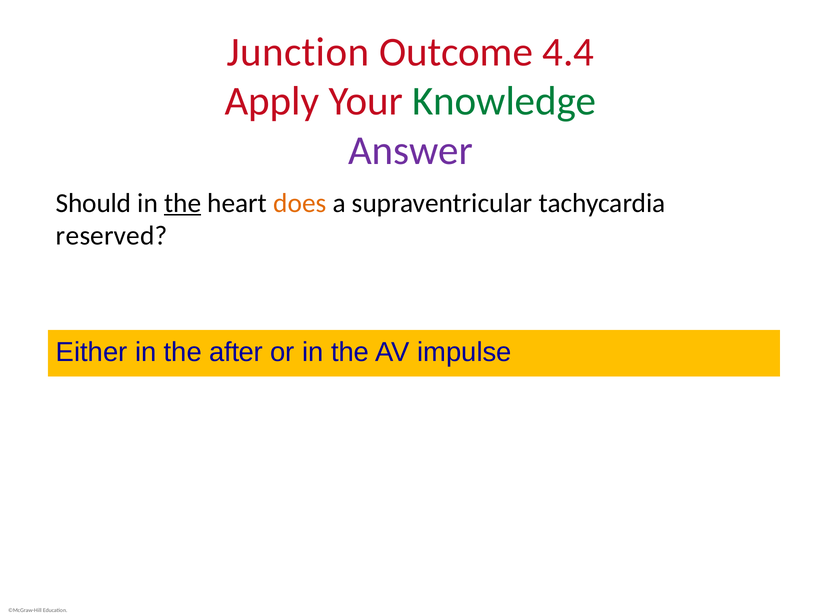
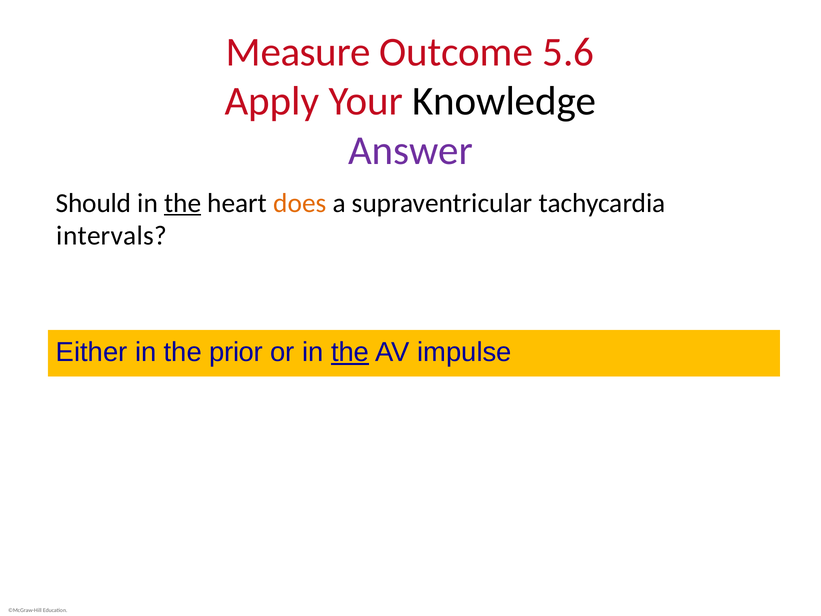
Junction: Junction -> Measure (298, 52)
4.4: 4.4 -> 5.6 (568, 52)
Knowledge colour: green -> black (504, 101)
reserved: reserved -> intervals (112, 236)
after: after -> prior (236, 352)
the underline: none -> present (350, 352)
